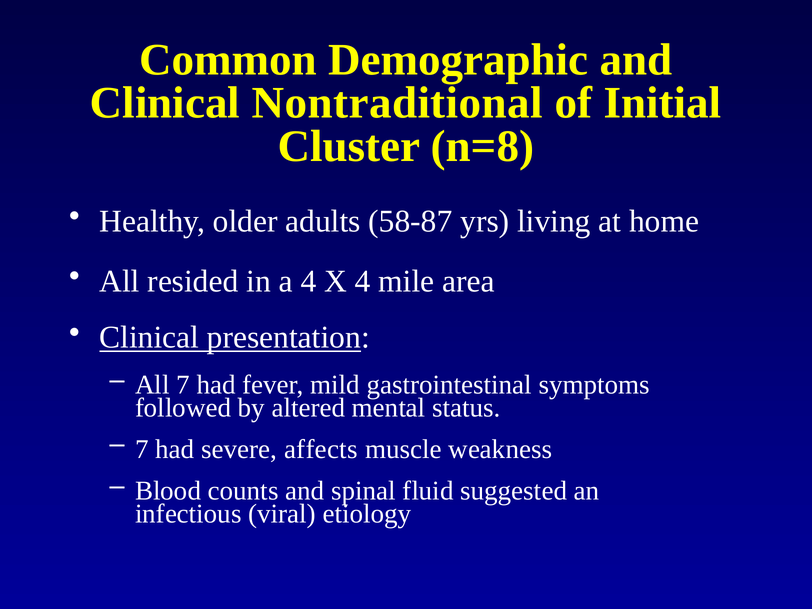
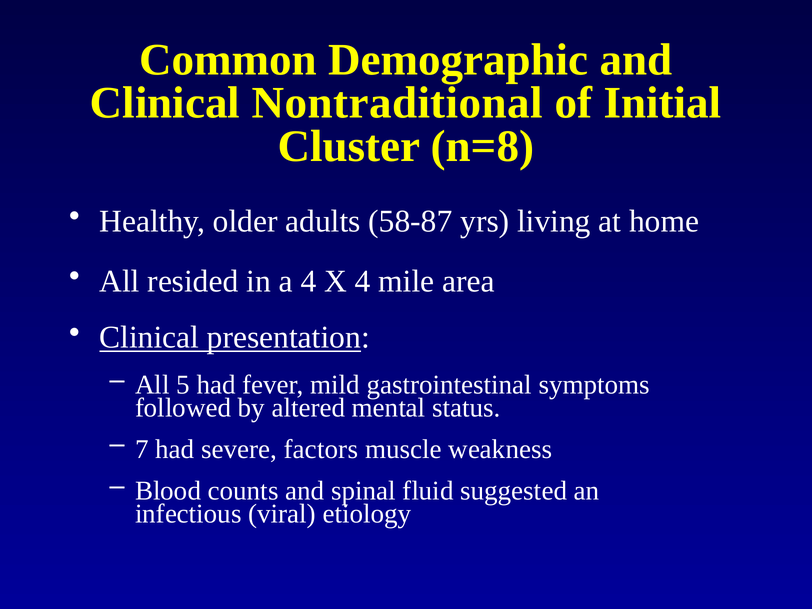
All 7: 7 -> 5 (183, 385)
affects: affects -> factors (321, 449)
